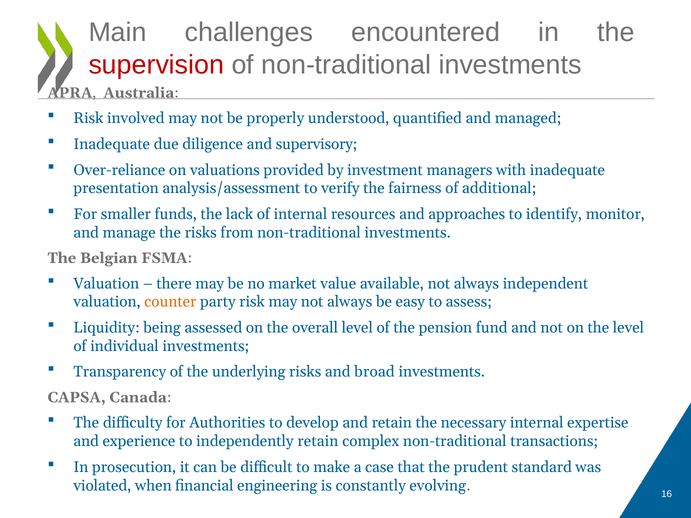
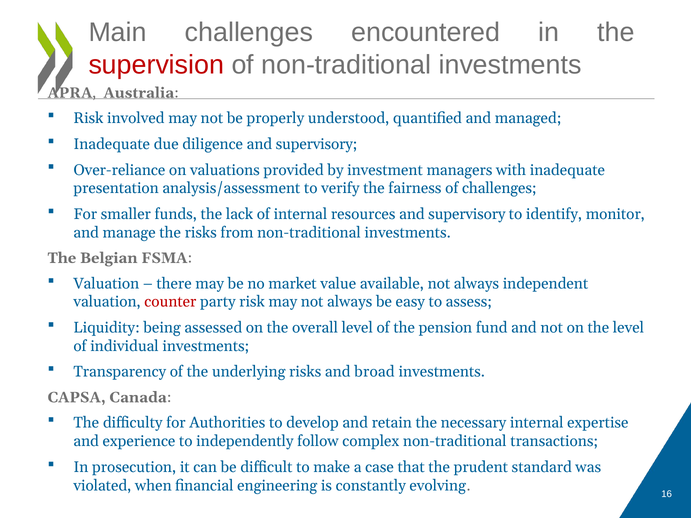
of additional: additional -> challenges (499, 188)
resources and approaches: approaches -> supervisory (467, 214)
counter colour: orange -> red (170, 302)
independently retain: retain -> follow (318, 442)
